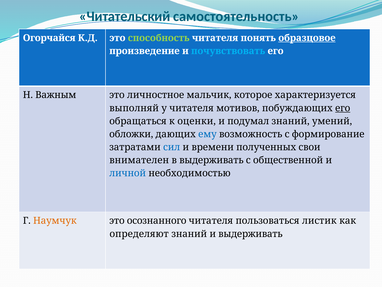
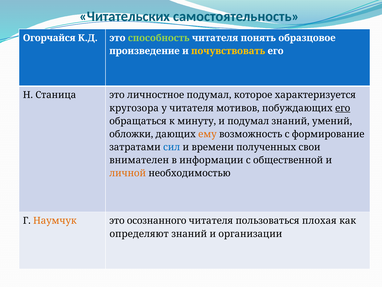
Читательский: Читательский -> Читательских (125, 16)
образцовое underline: present -> none (307, 38)
почувствовать colour: light blue -> yellow (228, 51)
Важным: Важным -> Станица (56, 95)
личностное мальчик: мальчик -> подумал (209, 95)
выполняй: выполняй -> кругозора (134, 108)
оценки: оценки -> минуту (197, 121)
ему colour: blue -> orange (207, 134)
в выдерживать: выдерживать -> информации (211, 160)
личной colour: blue -> orange (128, 173)
листик: листик -> плохая (319, 220)
и выдерживать: выдерживать -> организации (250, 233)
